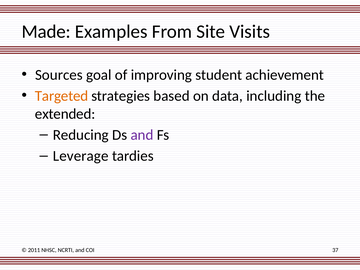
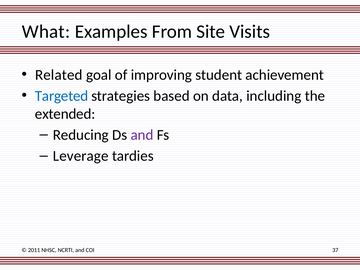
Made: Made -> What (46, 32)
Sources: Sources -> Related (59, 75)
Targeted colour: orange -> blue (62, 96)
